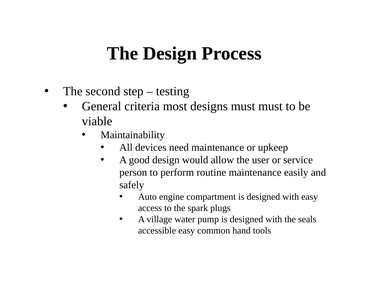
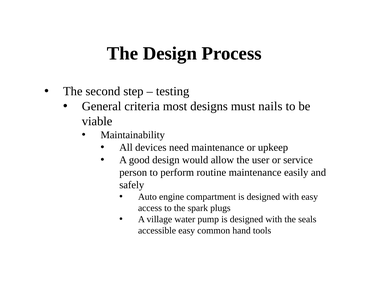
must must: must -> nails (270, 106)
